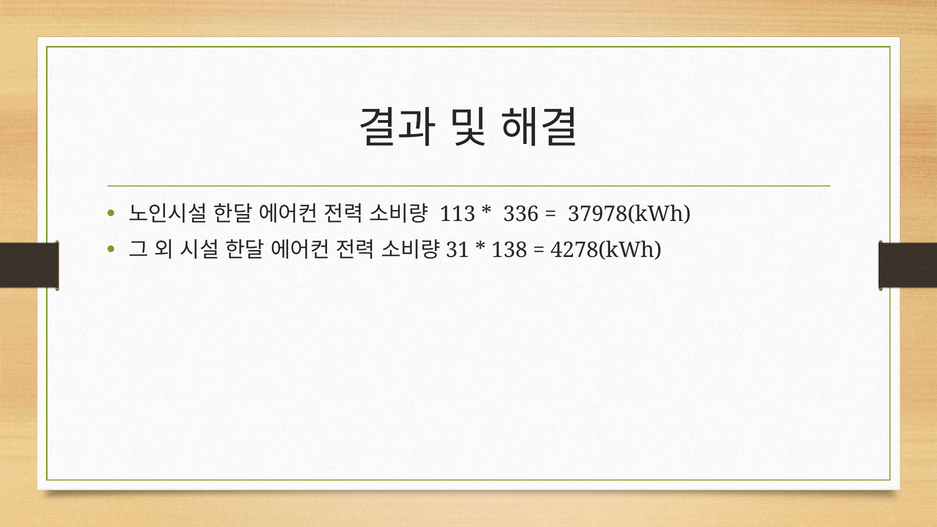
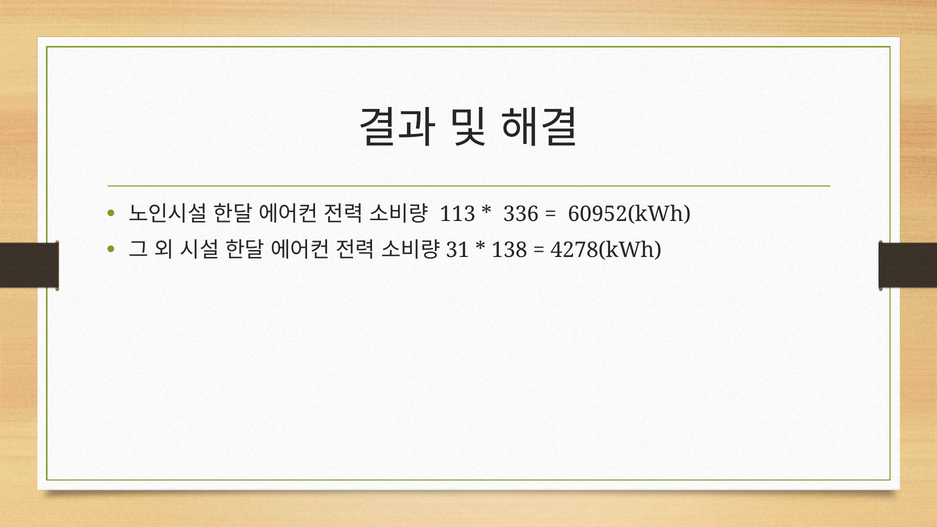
37978(kWh: 37978(kWh -> 60952(kWh (629, 214)
